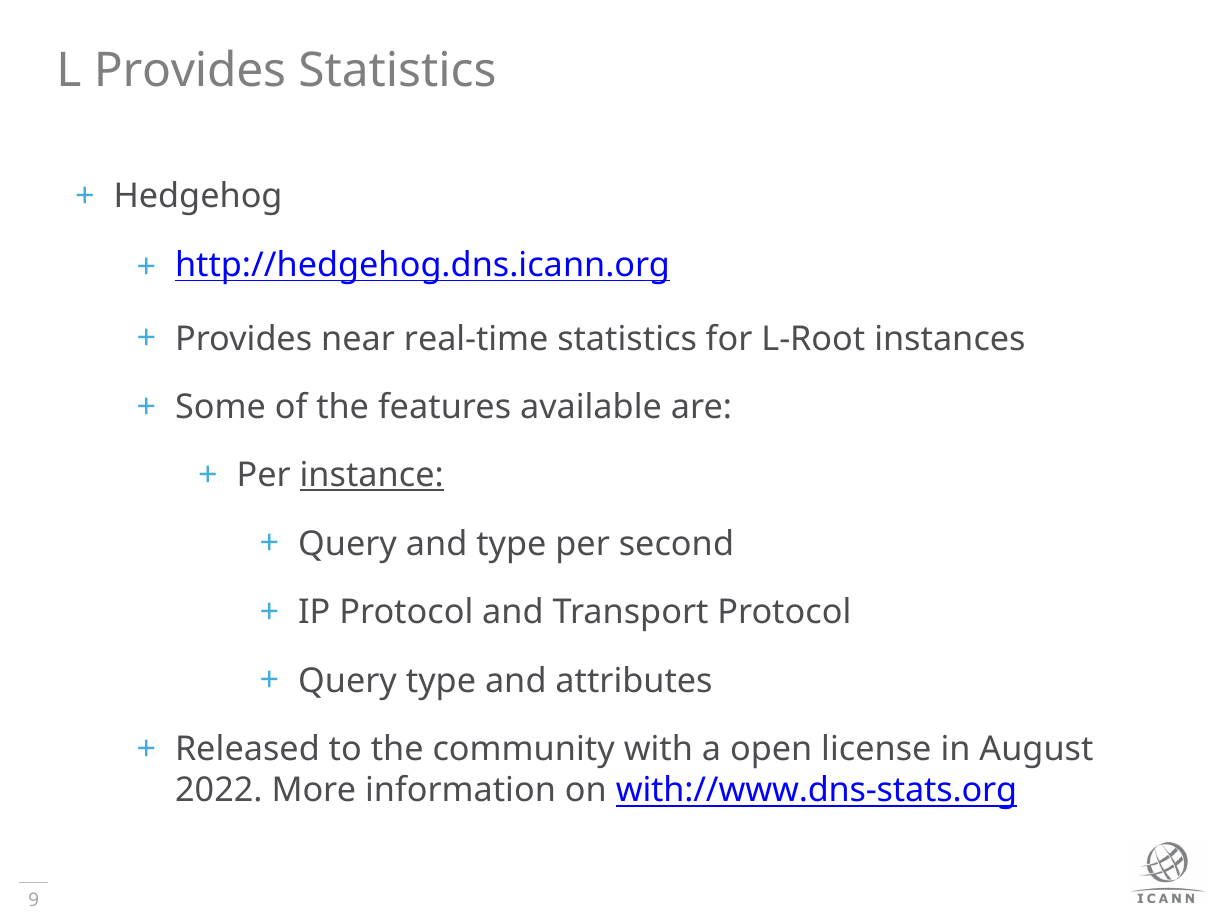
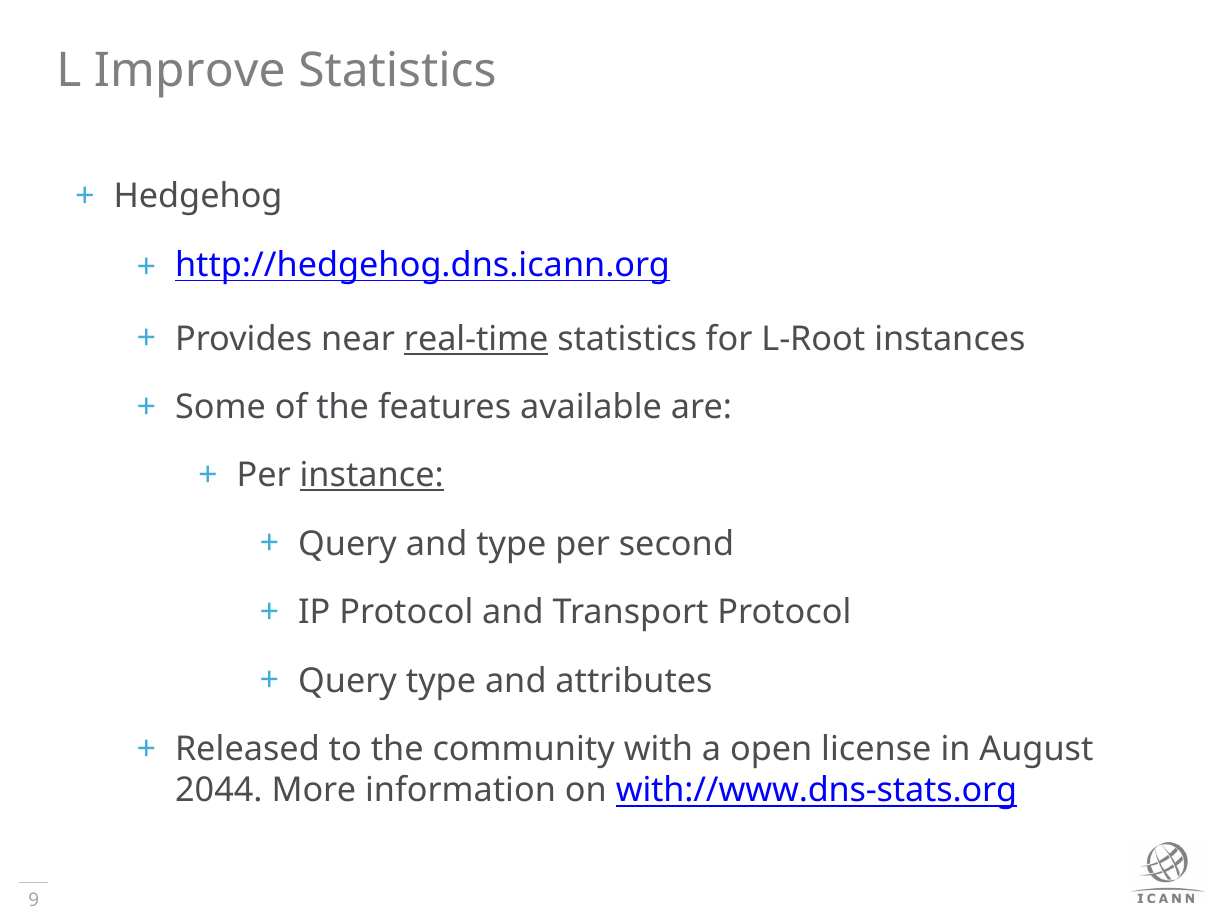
L Provides: Provides -> Improve (190, 70)
real-time underline: none -> present (476, 339)
2022: 2022 -> 2044 (219, 790)
